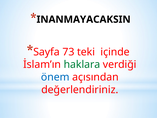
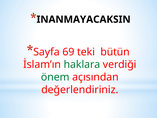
73: 73 -> 69 (68, 52)
içinde: içinde -> bütün (115, 52)
önem colour: blue -> green (55, 77)
